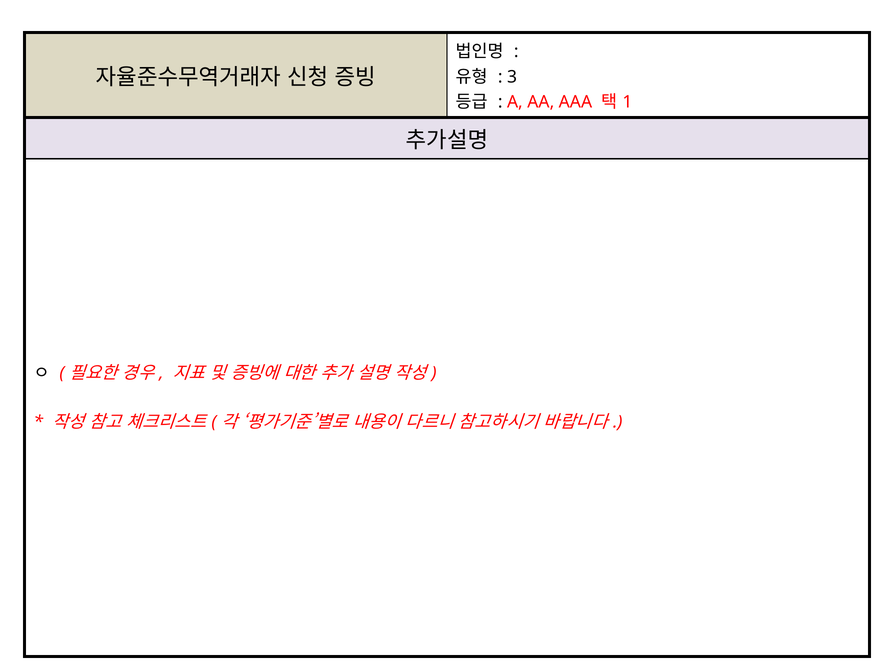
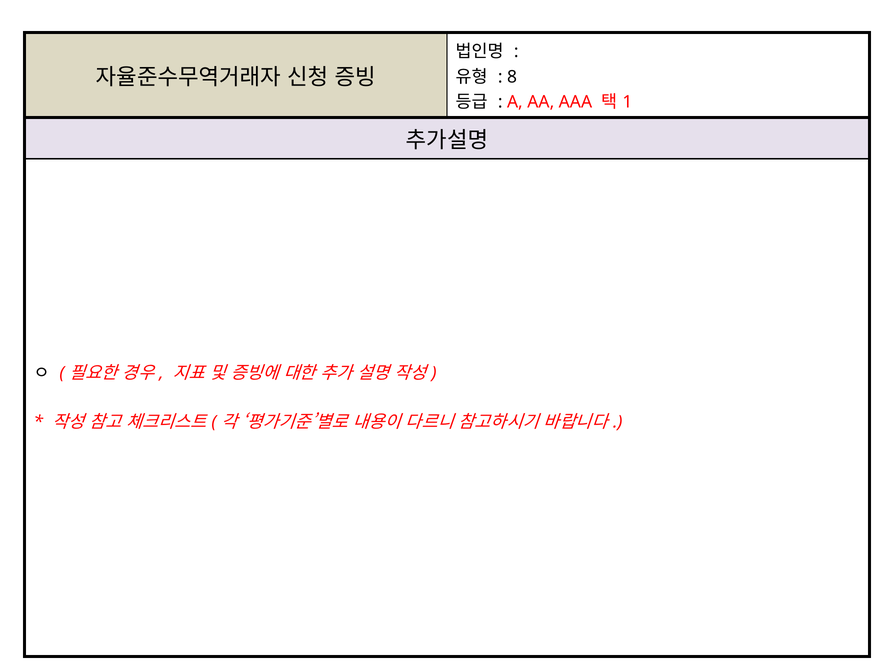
3: 3 -> 8 (512, 77)
